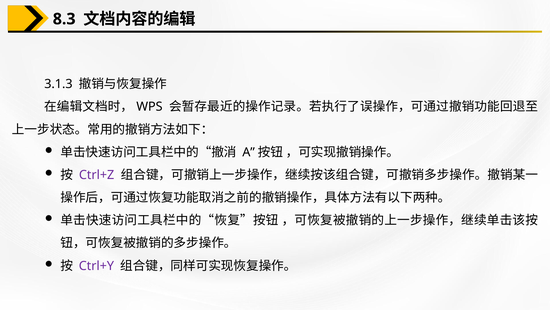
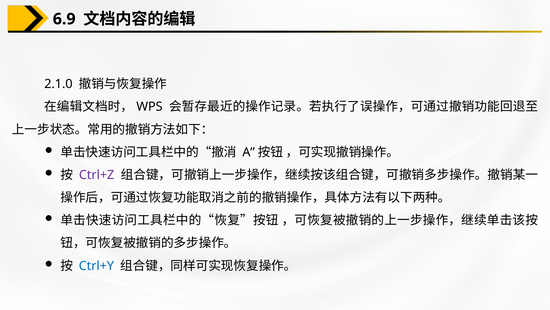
8.3: 8.3 -> 6.9 (64, 19)
3.1.3: 3.1.3 -> 2.1.0 (58, 84)
Ctrl+Y colour: purple -> blue (96, 265)
